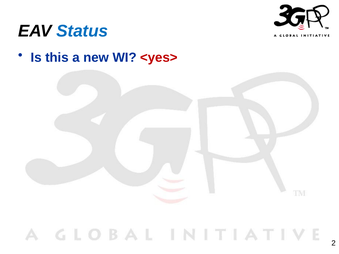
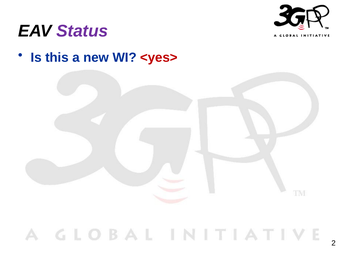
Status colour: blue -> purple (82, 31)
